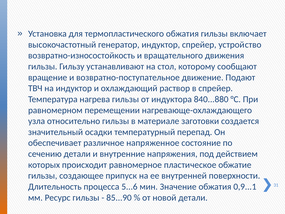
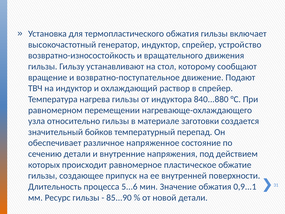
осадки: осадки -> бойков (99, 132)
